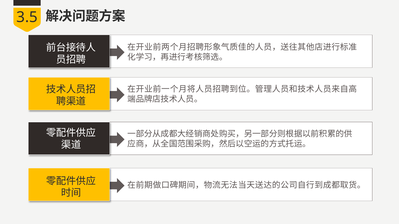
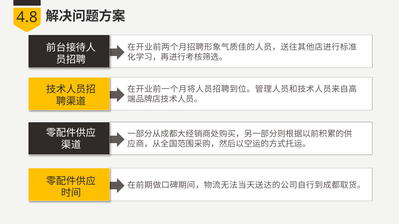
3.5: 3.5 -> 4.8 (27, 17)
